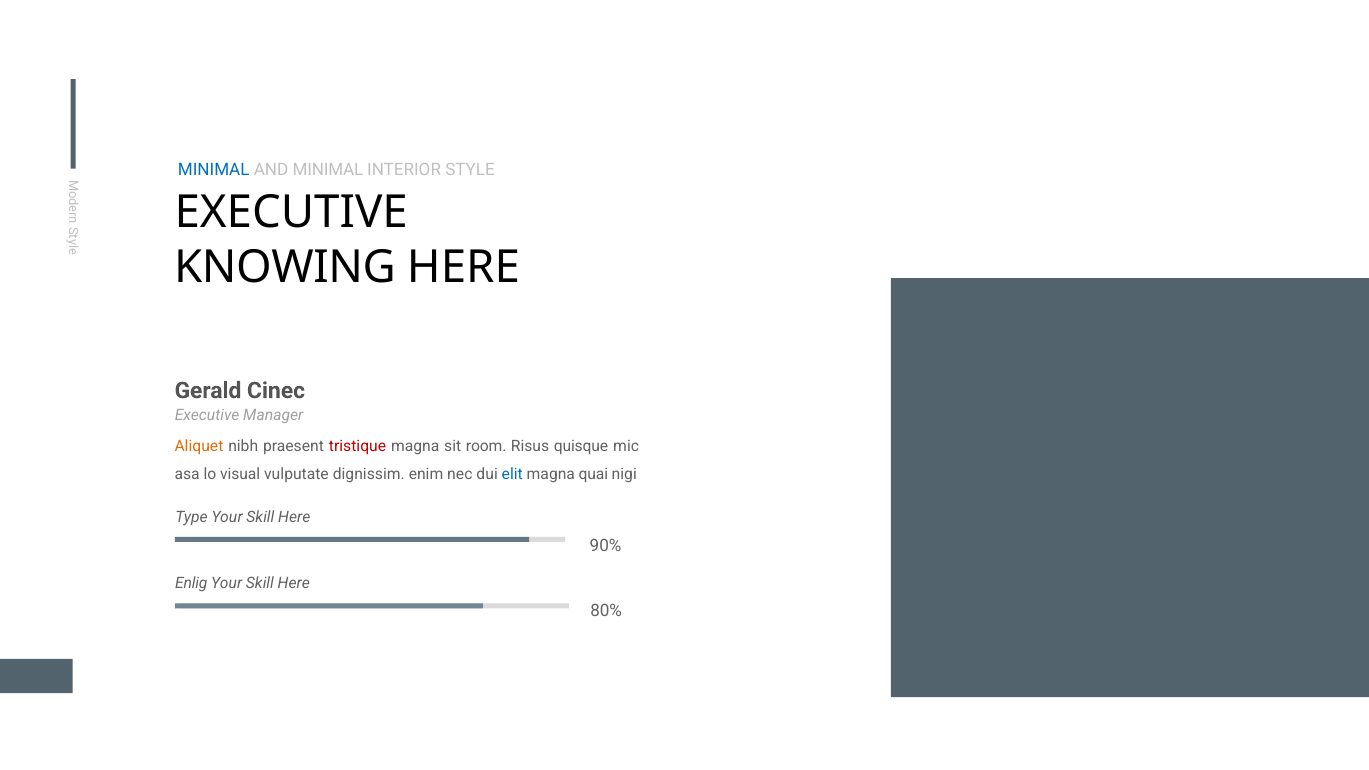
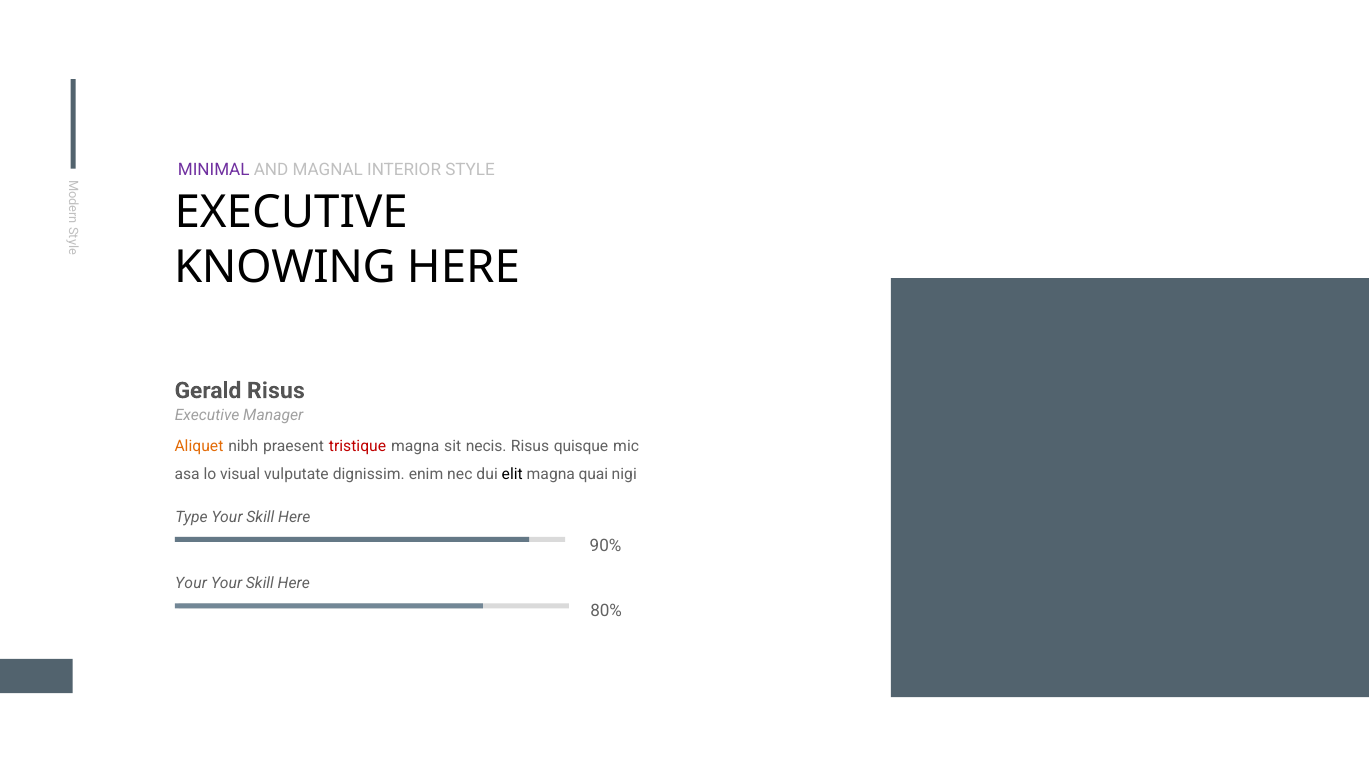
MINIMAL colour: blue -> purple (214, 169)
AND MINIMAL: MINIMAL -> MAGNAL (328, 169)
Gerald Cinec: Cinec -> Risus (276, 391)
room: room -> necis (486, 446)
elit colour: blue -> black (512, 475)
Enlig: Enlig -> Your (191, 583)
